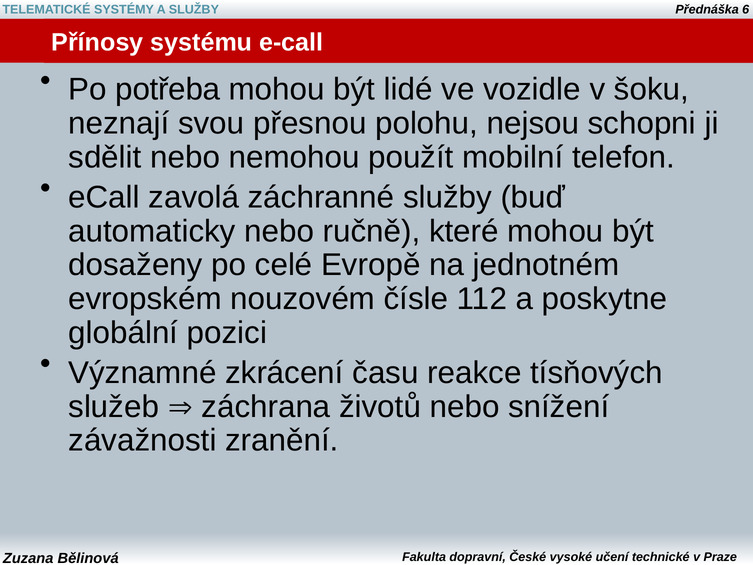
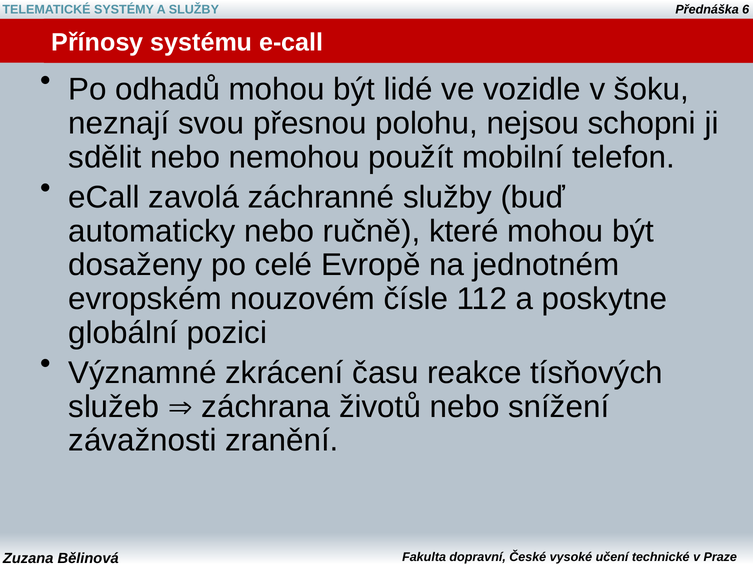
potřeba: potřeba -> odhadů (168, 89)
